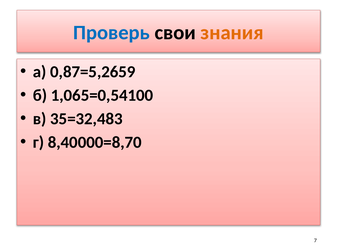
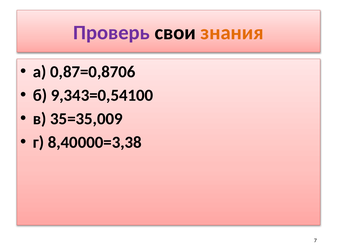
Проверь colour: blue -> purple (111, 33)
0,87=5,2659: 0,87=5,2659 -> 0,87=0,8706 (93, 72)
1,065=0,54100: 1,065=0,54100 -> 9,343=0,54100 (102, 96)
35=32,483: 35=32,483 -> 35=35,009 (86, 119)
8,40000=8,70: 8,40000=8,70 -> 8,40000=3,38 (95, 143)
